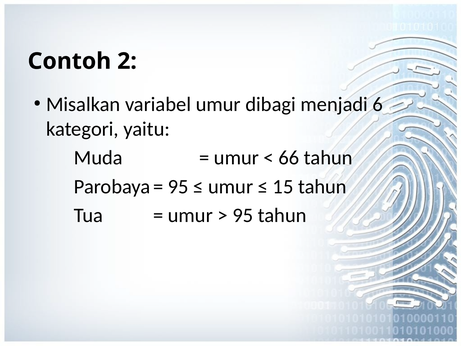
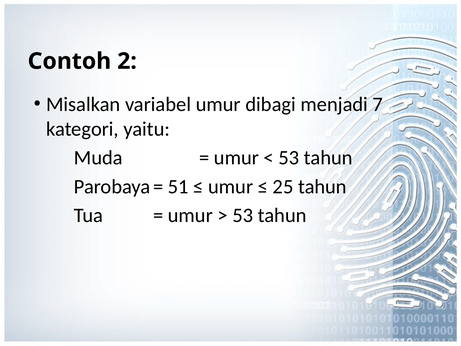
6: 6 -> 7 (378, 104)
66: 66 -> 53 (289, 158)
95: 95 -> 51 (178, 186)
15: 15 -> 25 (283, 186)
95: 95 -> 53 (243, 215)
